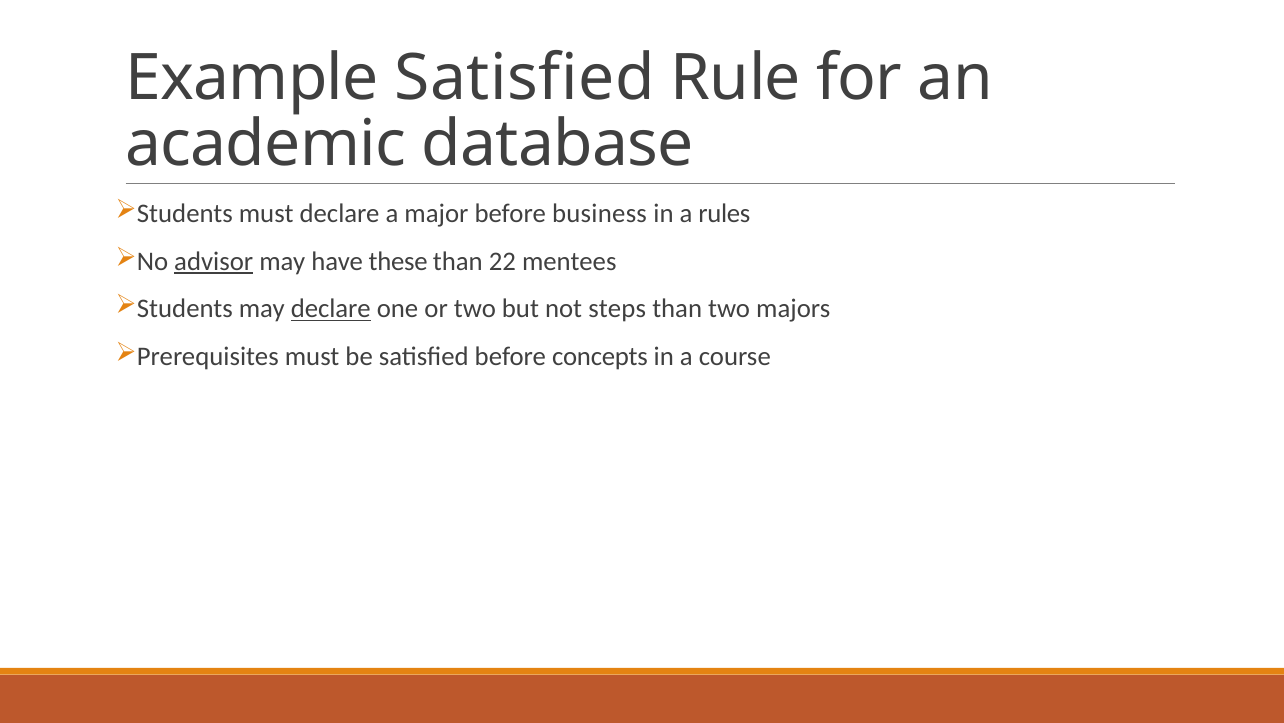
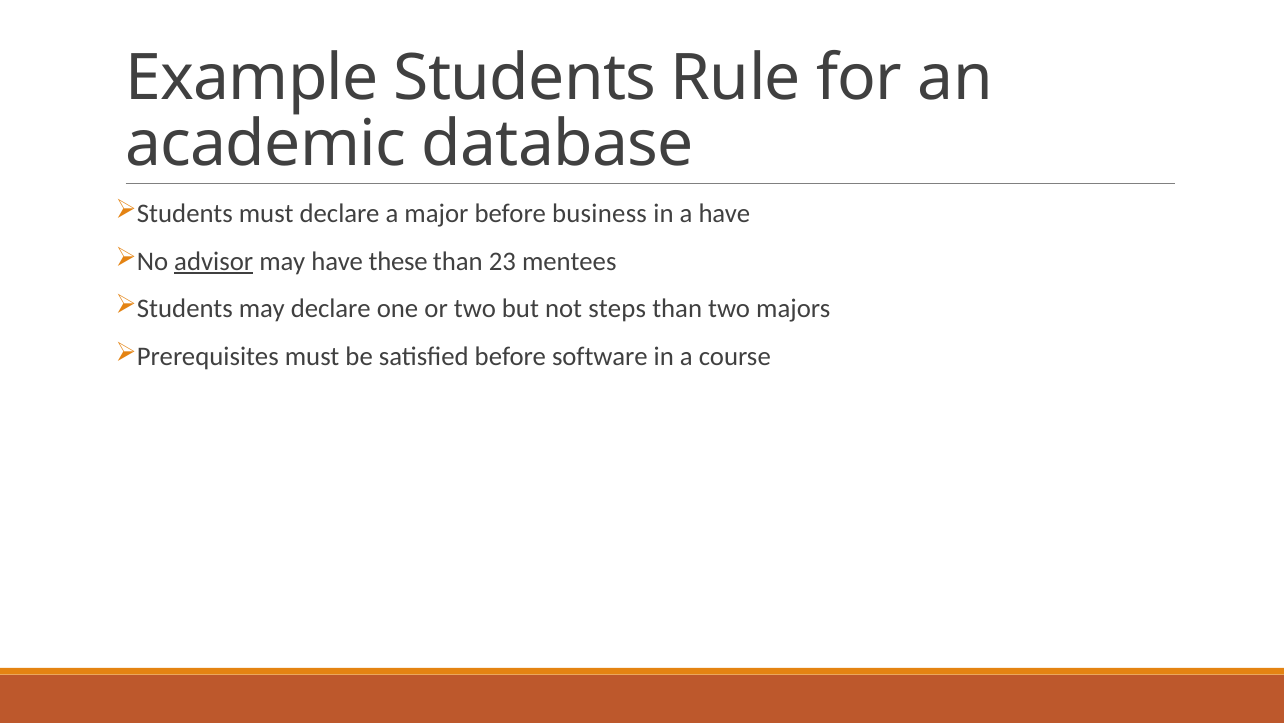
Example Satisfied: Satisfied -> Students (525, 78)
a rules: rules -> have (724, 213)
22: 22 -> 23 (502, 261)
declare underline: present -> none (331, 309)
concepts: concepts -> software (600, 356)
